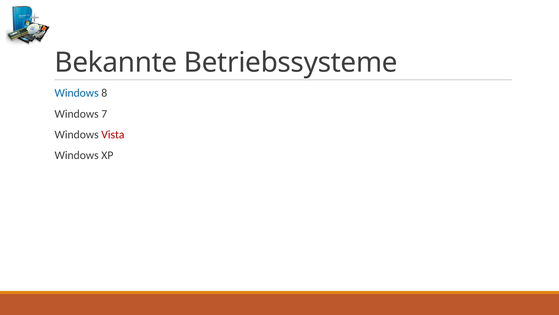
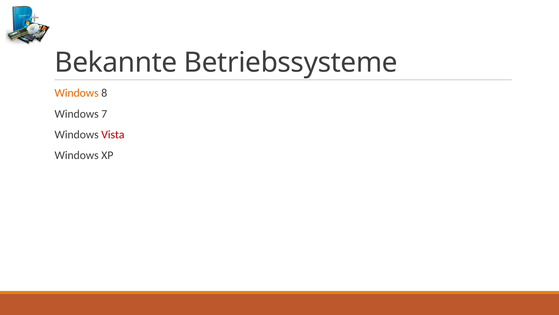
Windows colour: blue -> orange (77, 93)
